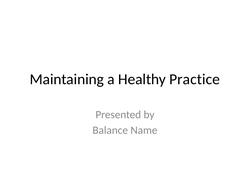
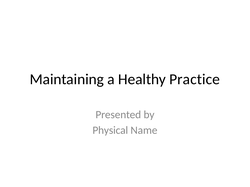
Balance: Balance -> Physical (110, 131)
